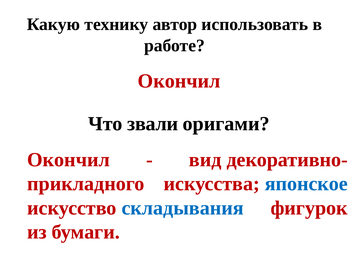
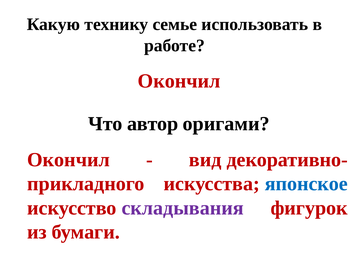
автор: автор -> семье (175, 24)
звали: звали -> автор (153, 124)
складывания colour: blue -> purple (183, 208)
